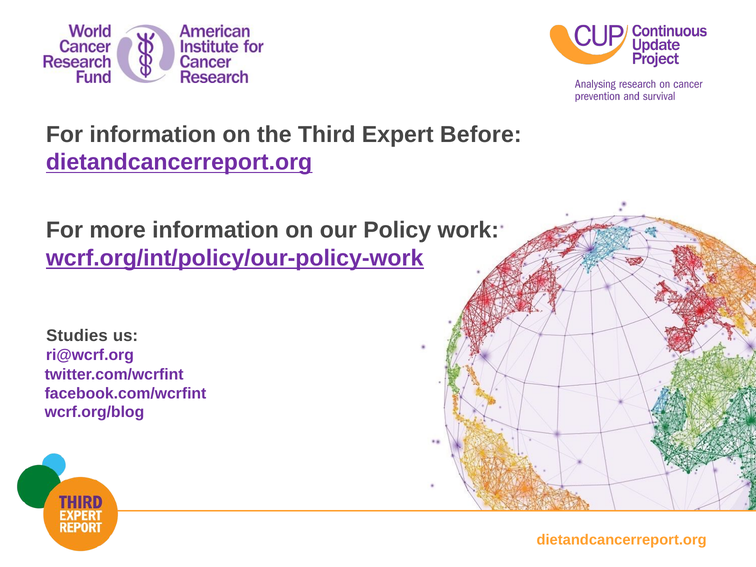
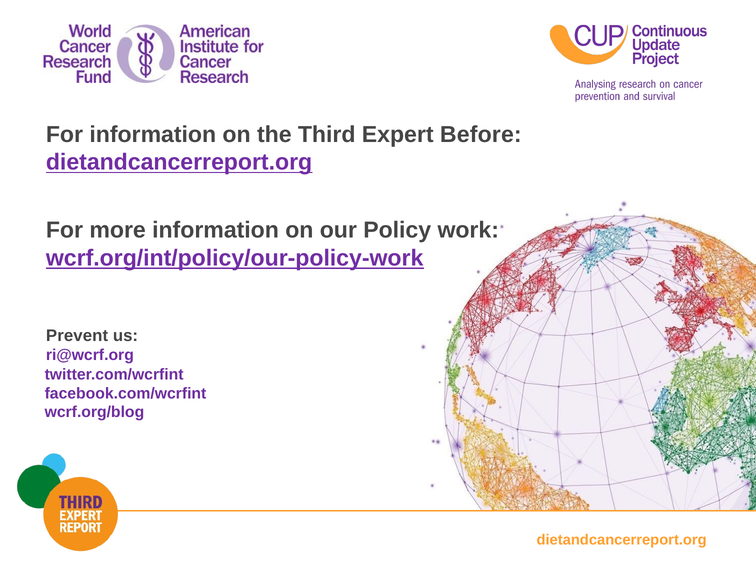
Studies: Studies -> Prevent (77, 336)
